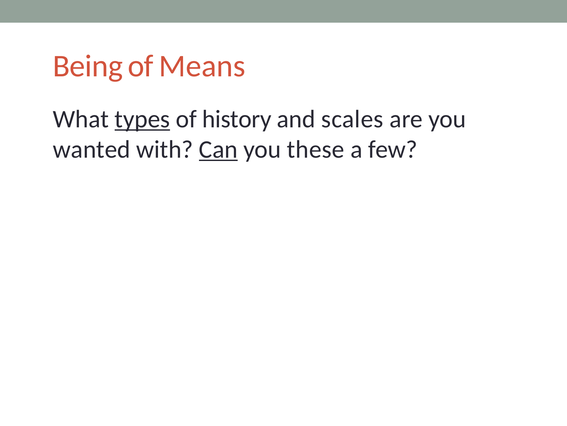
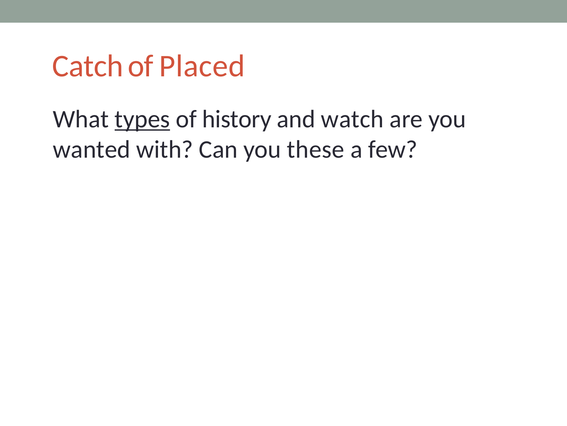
Being: Being -> Catch (88, 66)
Means: Means -> Placed (202, 66)
scales: scales -> watch (352, 119)
Can underline: present -> none (218, 149)
